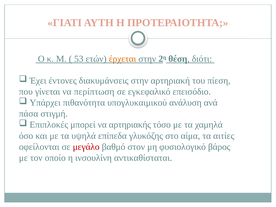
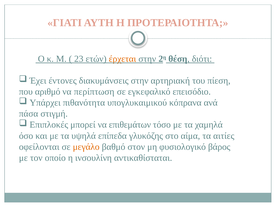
53: 53 -> 23 (79, 59)
γίνεται: γίνεται -> αριθμό (48, 92)
ανάλυση: ανάλυση -> κόπρανα (185, 103)
αρτηριακής: αρτηριακής -> επιθεμάτων (130, 125)
μεγάλο colour: red -> orange (86, 147)
